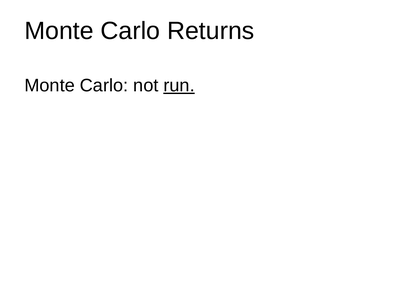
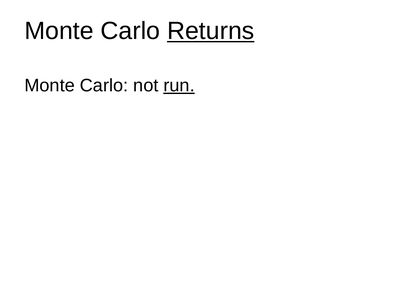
Returns underline: none -> present (211, 31)
